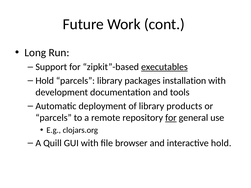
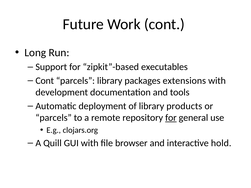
executables underline: present -> none (164, 67)
Hold: Hold -> Cont (45, 81)
installation: installation -> extensions (184, 81)
